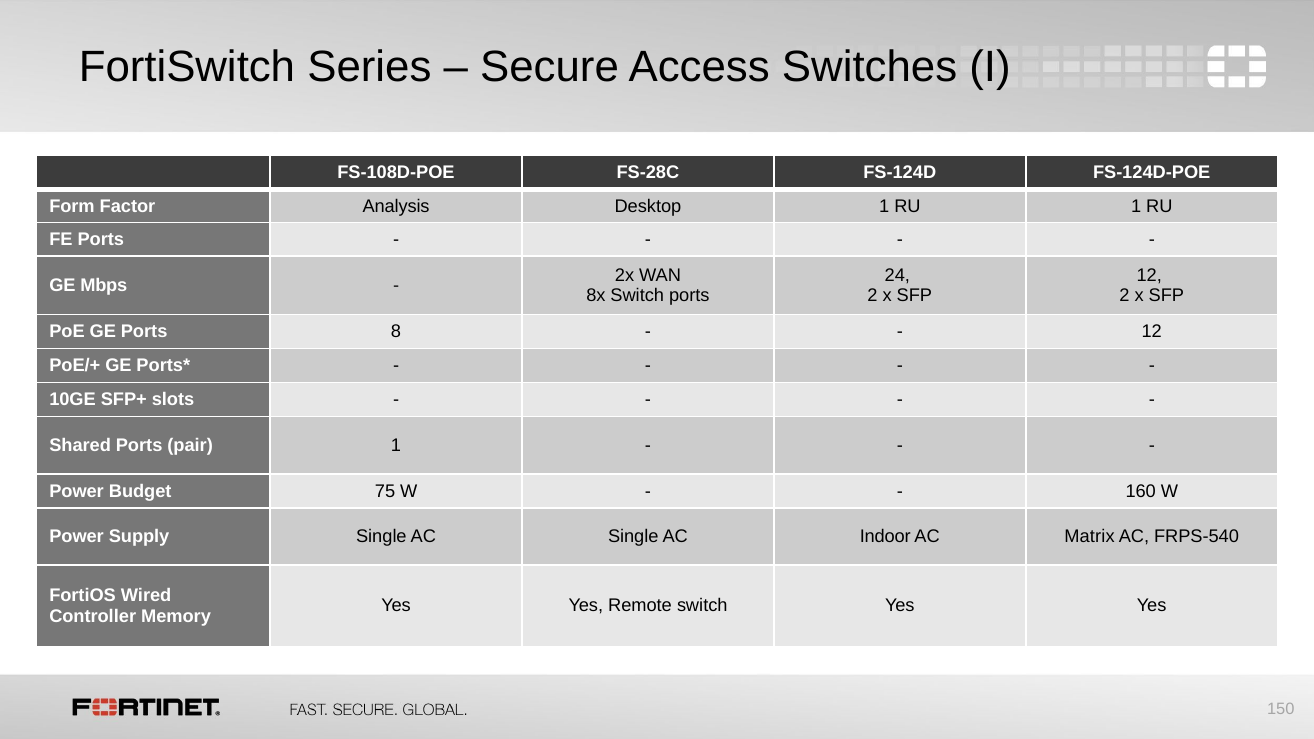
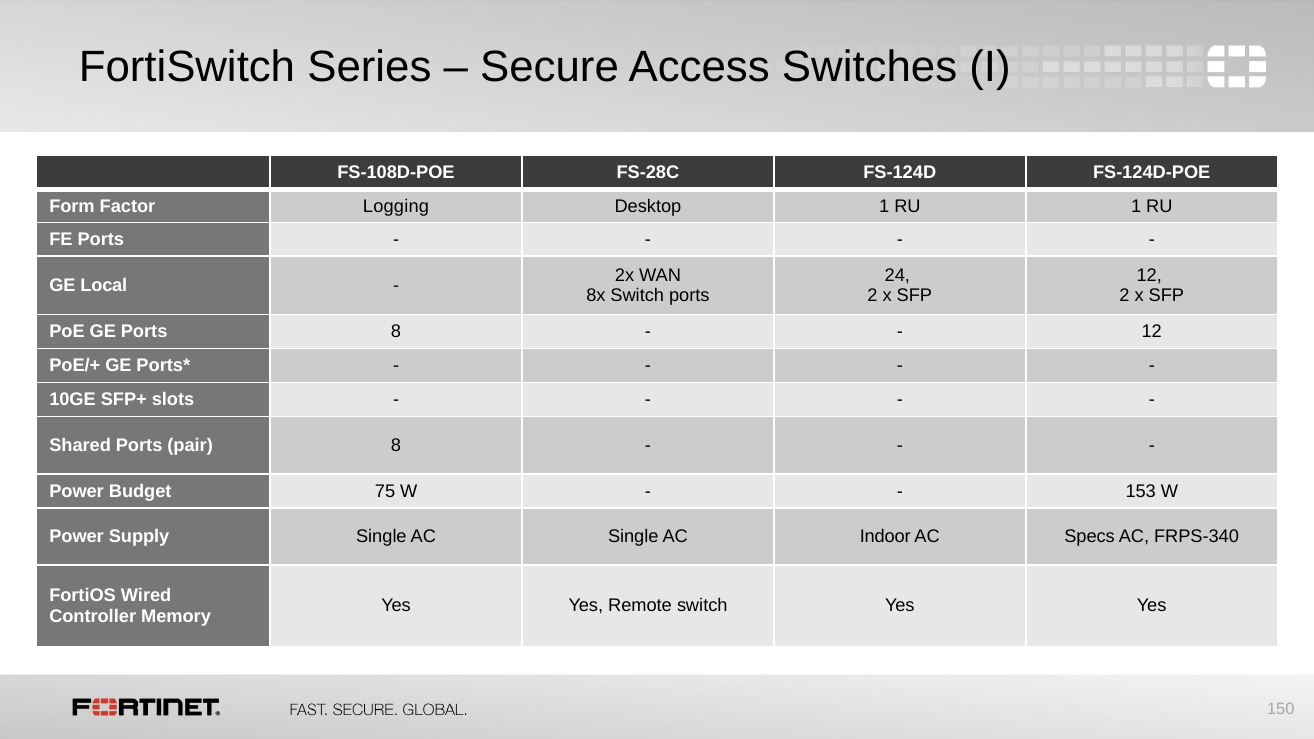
Analysis: Analysis -> Logging (396, 206)
Mbps: Mbps -> Local (104, 285)
pair 1: 1 -> 8 (396, 446)
160: 160 -> 153 (1141, 491)
Matrix: Matrix -> Specs (1090, 537)
FRPS-540: FRPS-540 -> FRPS-340 (1197, 537)
